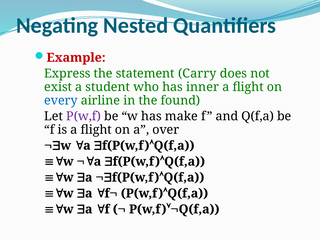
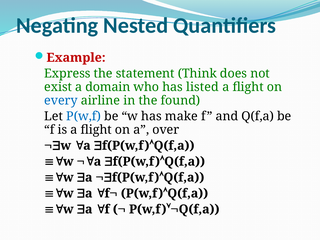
Carry: Carry -> Think (197, 74)
student: student -> domain (108, 87)
inner: inner -> listed (202, 87)
P(w,f colour: purple -> blue (84, 116)
